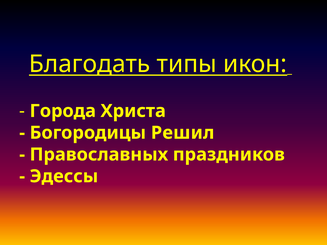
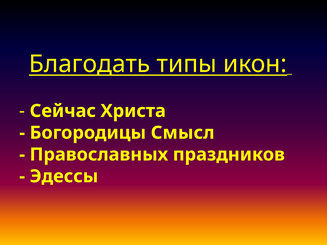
Города: Города -> Сейчас (63, 111)
Решил: Решил -> Смысл (183, 133)
